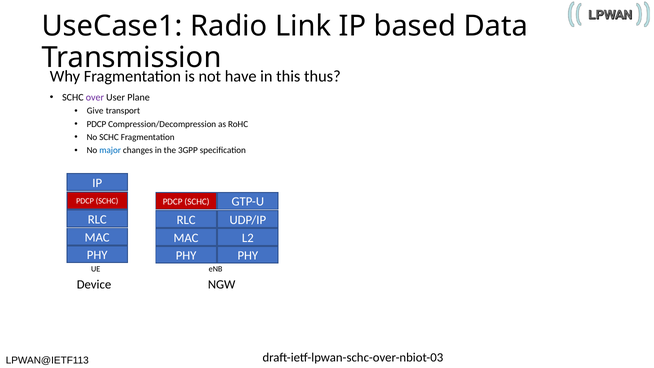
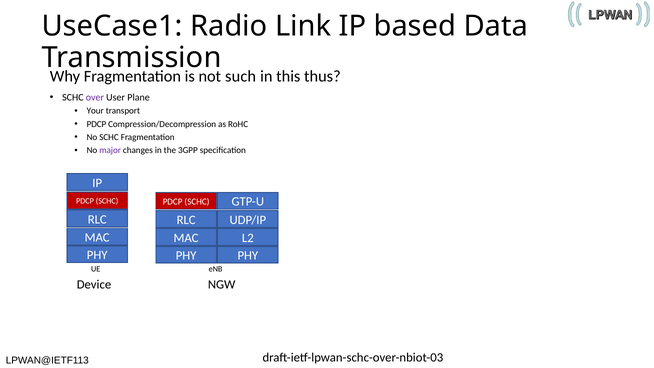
have: have -> such (241, 76)
Give: Give -> Your (95, 111)
major colour: blue -> purple (110, 150)
